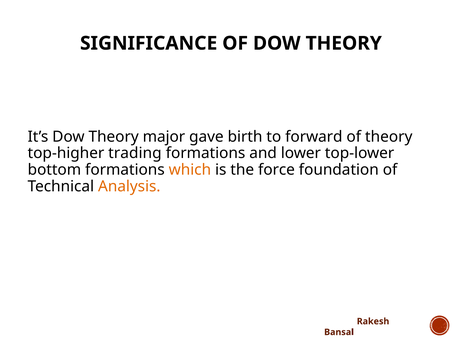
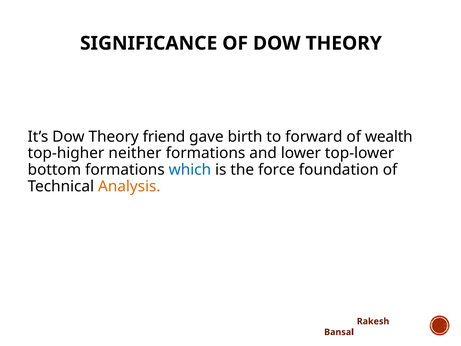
major: major -> friend (164, 137)
of theory: theory -> wealth (389, 137)
trading: trading -> neither (135, 153)
which colour: orange -> blue (190, 170)
